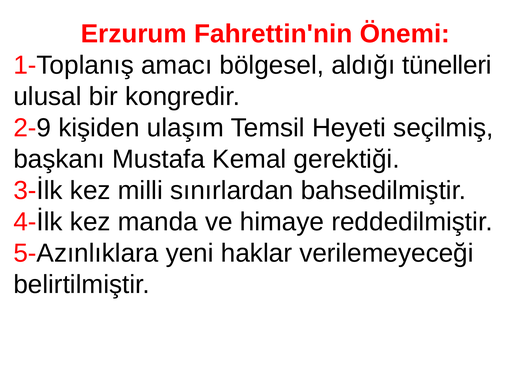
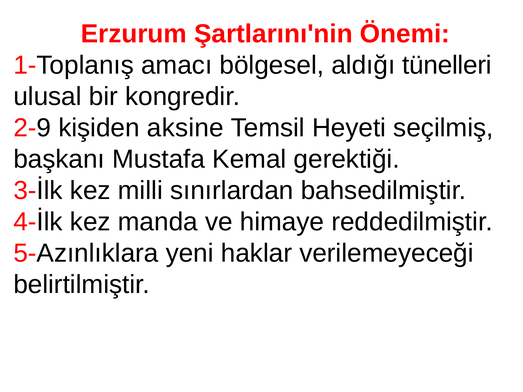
Fahrettin'nin: Fahrettin'nin -> Şartlarını'nin (273, 34)
ulaşım: ulaşım -> aksine (185, 128)
